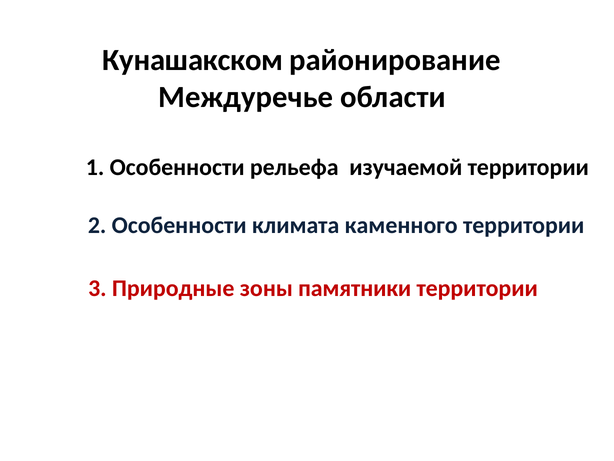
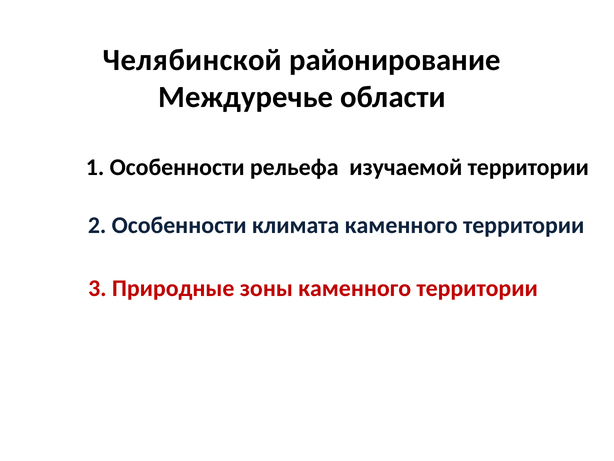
Кунашакском: Кунашакском -> Челябинской (193, 60)
зоны памятники: памятники -> каменного (355, 288)
